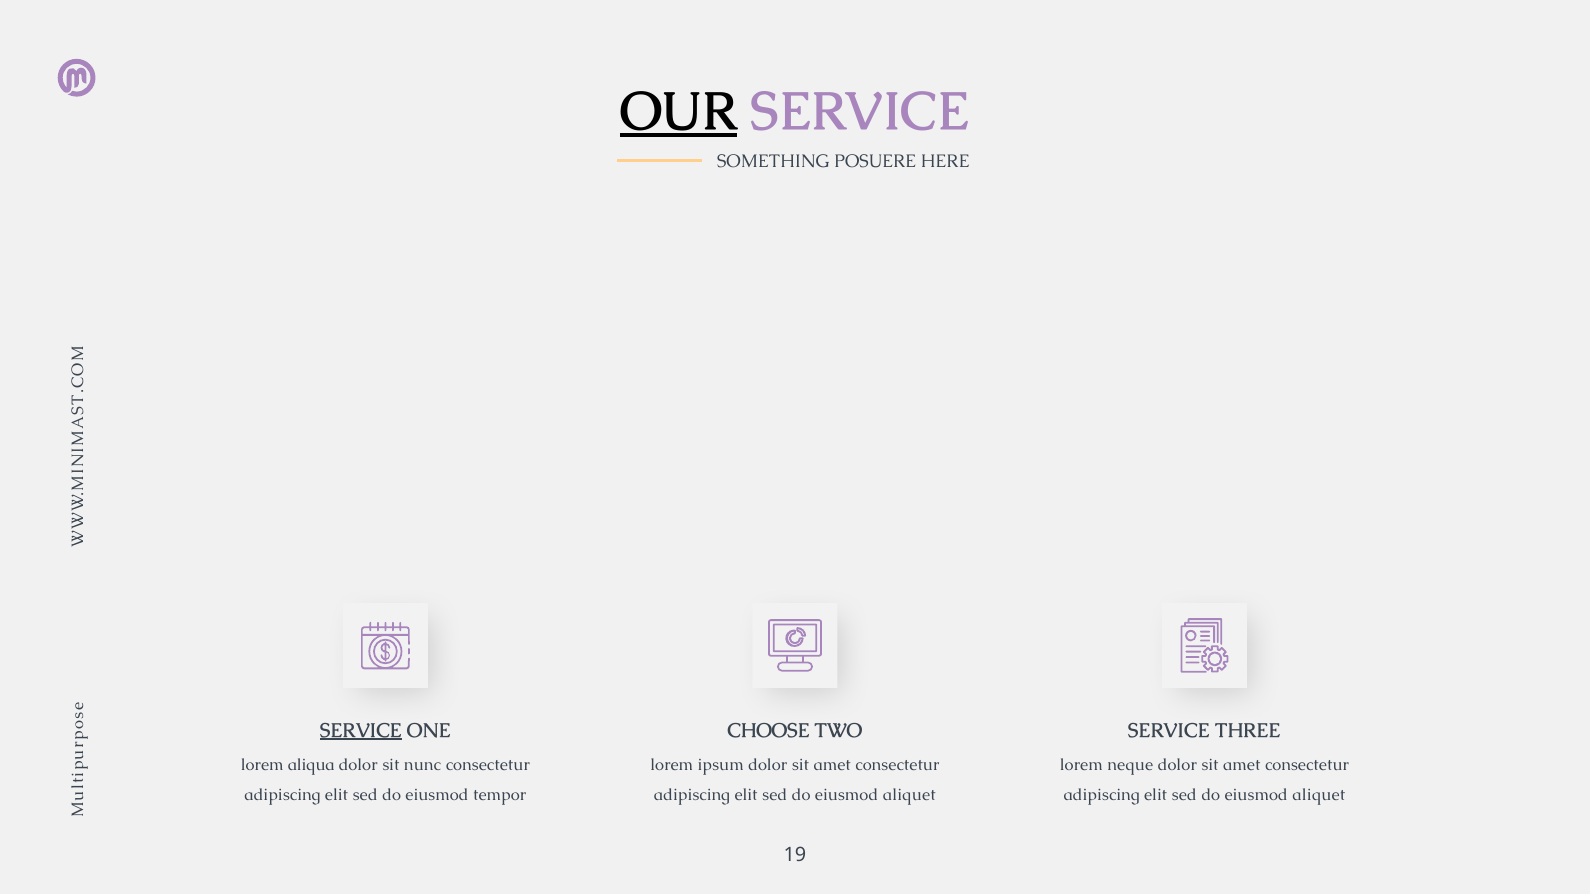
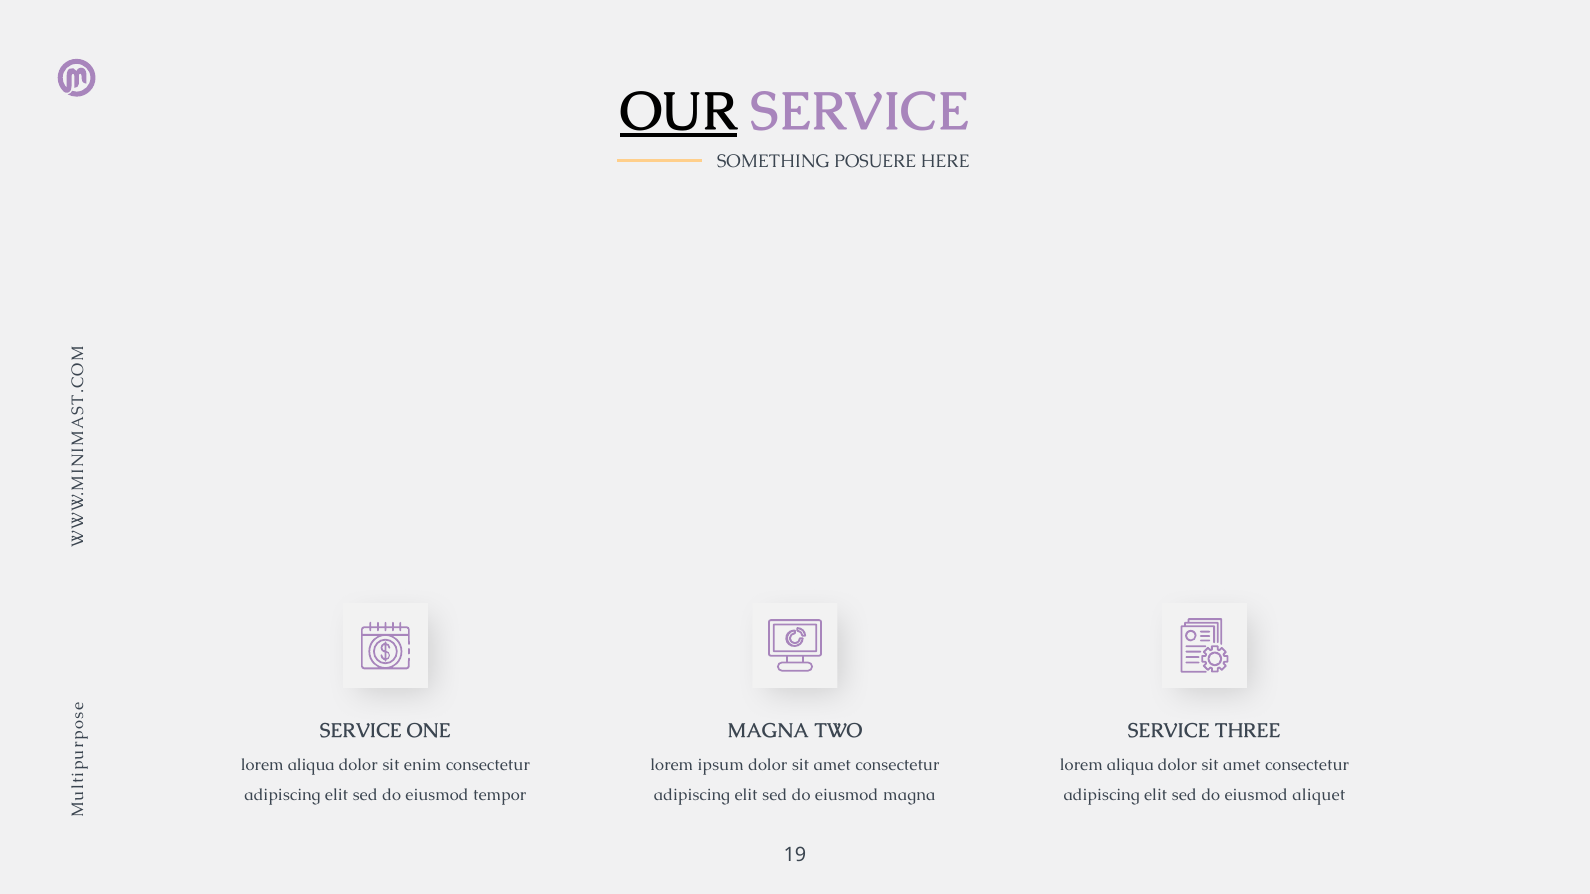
SERVICE underline: present -> none (361, 731)
CHOOSE: CHOOSE -> MAGNA (768, 731)
nunc: nunc -> enim (423, 765)
neque: neque -> aliqua (1130, 765)
aliquet: aliquet -> magna (909, 795)
